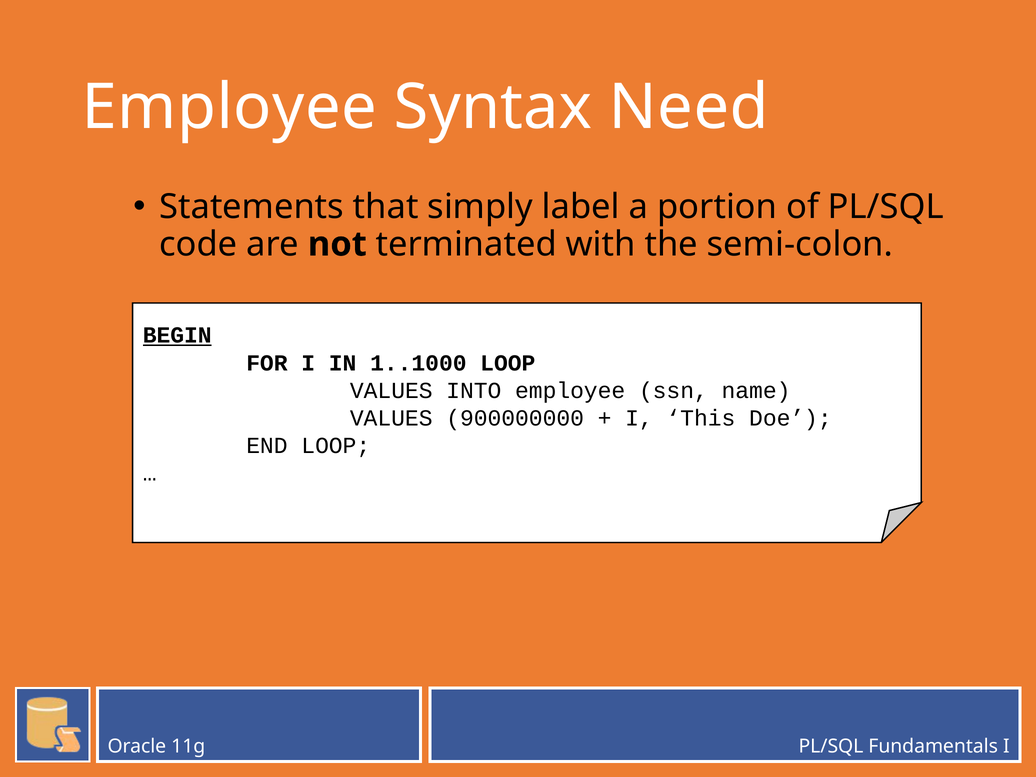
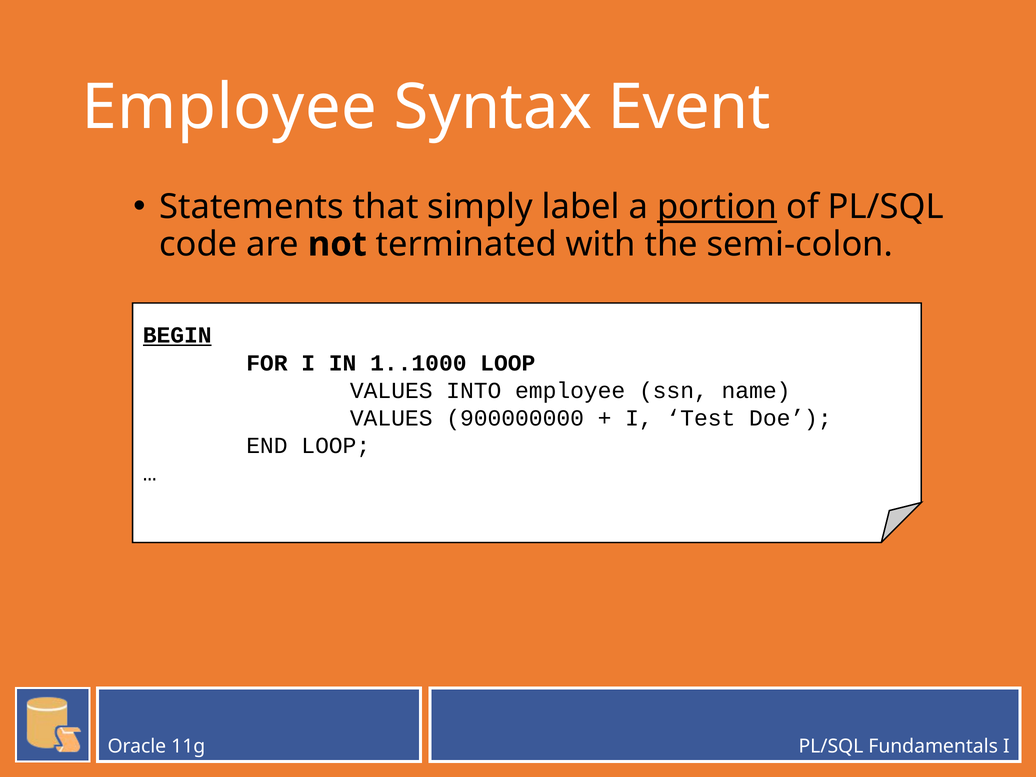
Need: Need -> Event (689, 107)
portion underline: none -> present (717, 207)
This: This -> Test (701, 418)
